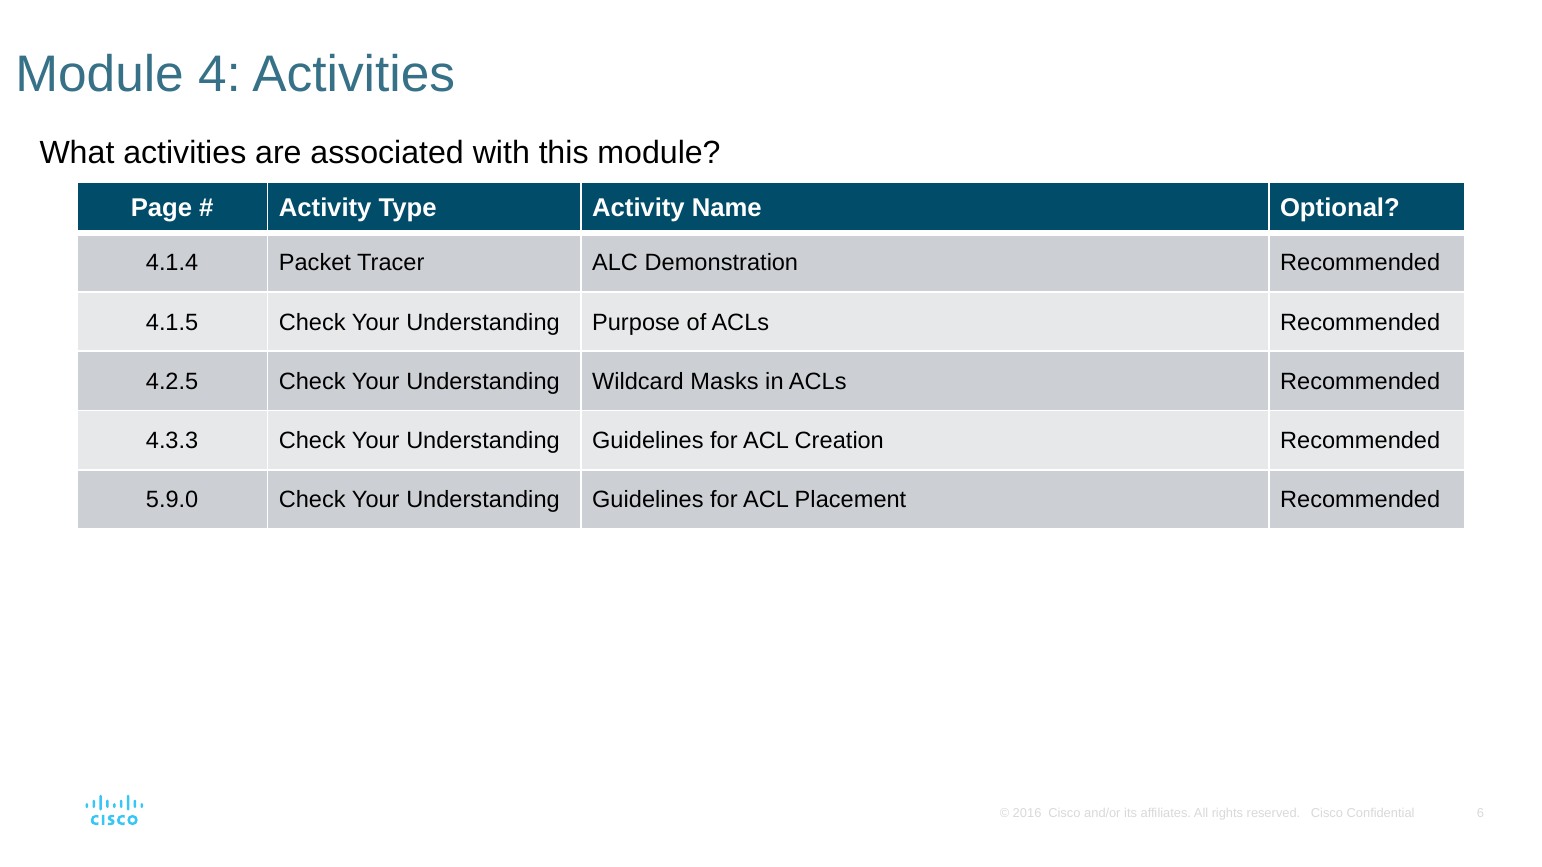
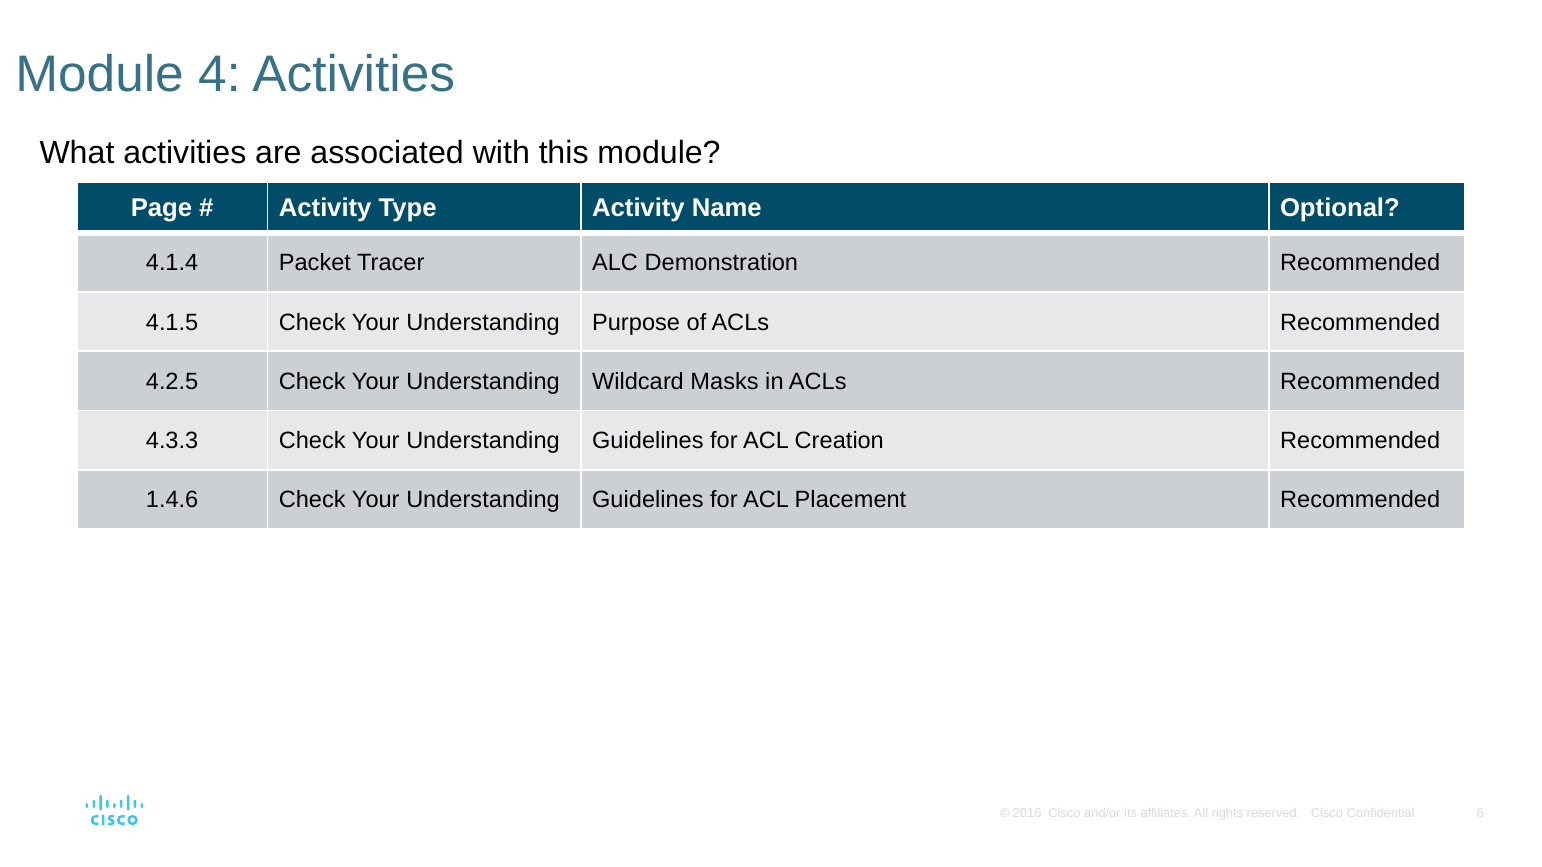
5.9.0: 5.9.0 -> 1.4.6 (172, 500)
